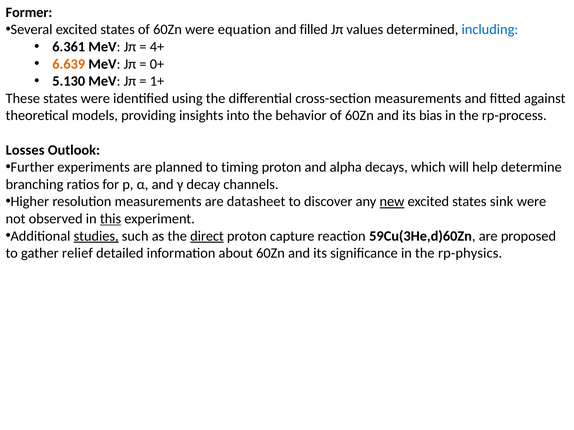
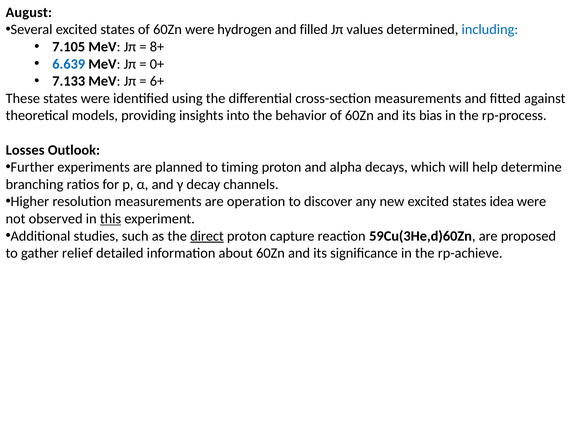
Former: Former -> August (29, 12)
equation: equation -> hydrogen (245, 30)
6.361: 6.361 -> 7.105 (69, 47)
4+: 4+ -> 8+ (157, 47)
6.639 colour: orange -> blue (69, 64)
5.130: 5.130 -> 7.133 (69, 81)
1+: 1+ -> 6+ (157, 81)
datasheet: datasheet -> operation (256, 202)
new underline: present -> none (392, 202)
sink: sink -> idea (502, 202)
studies underline: present -> none (96, 236)
rp-physics: rp-physics -> rp-achieve (470, 253)
